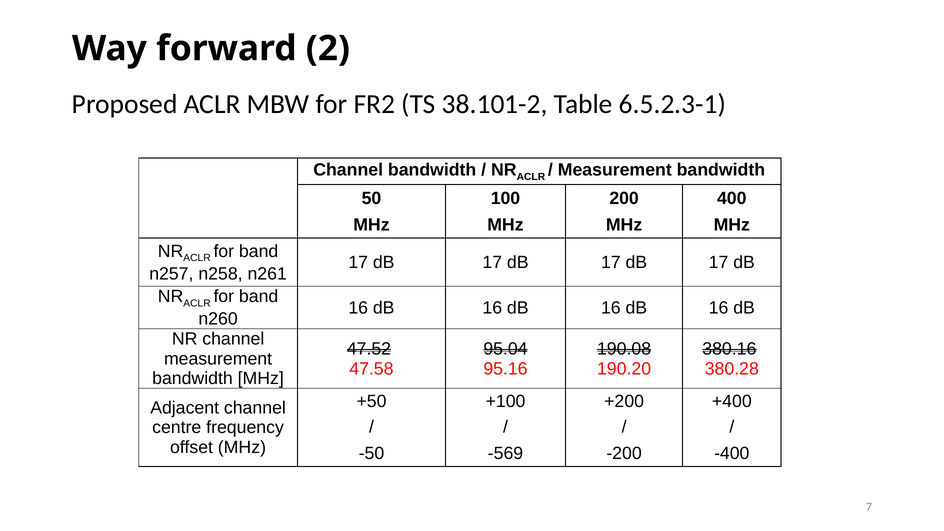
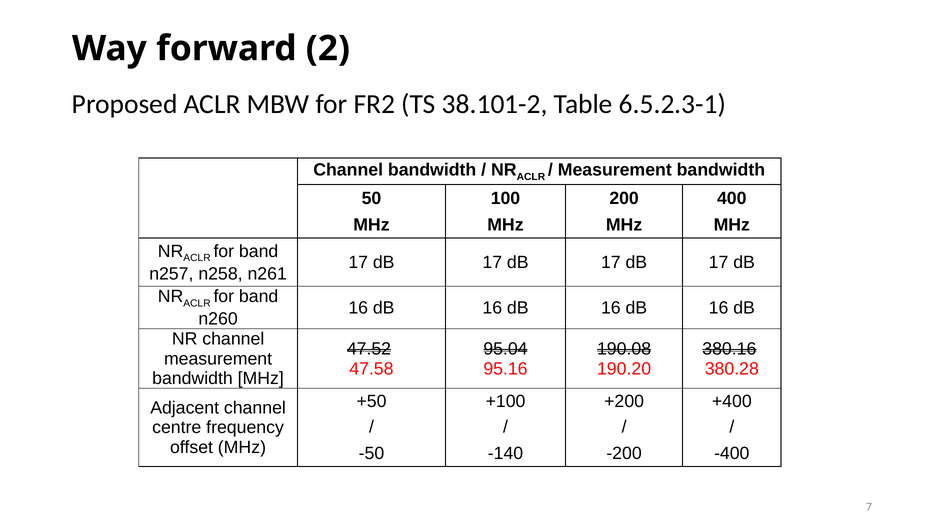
-569: -569 -> -140 (505, 453)
